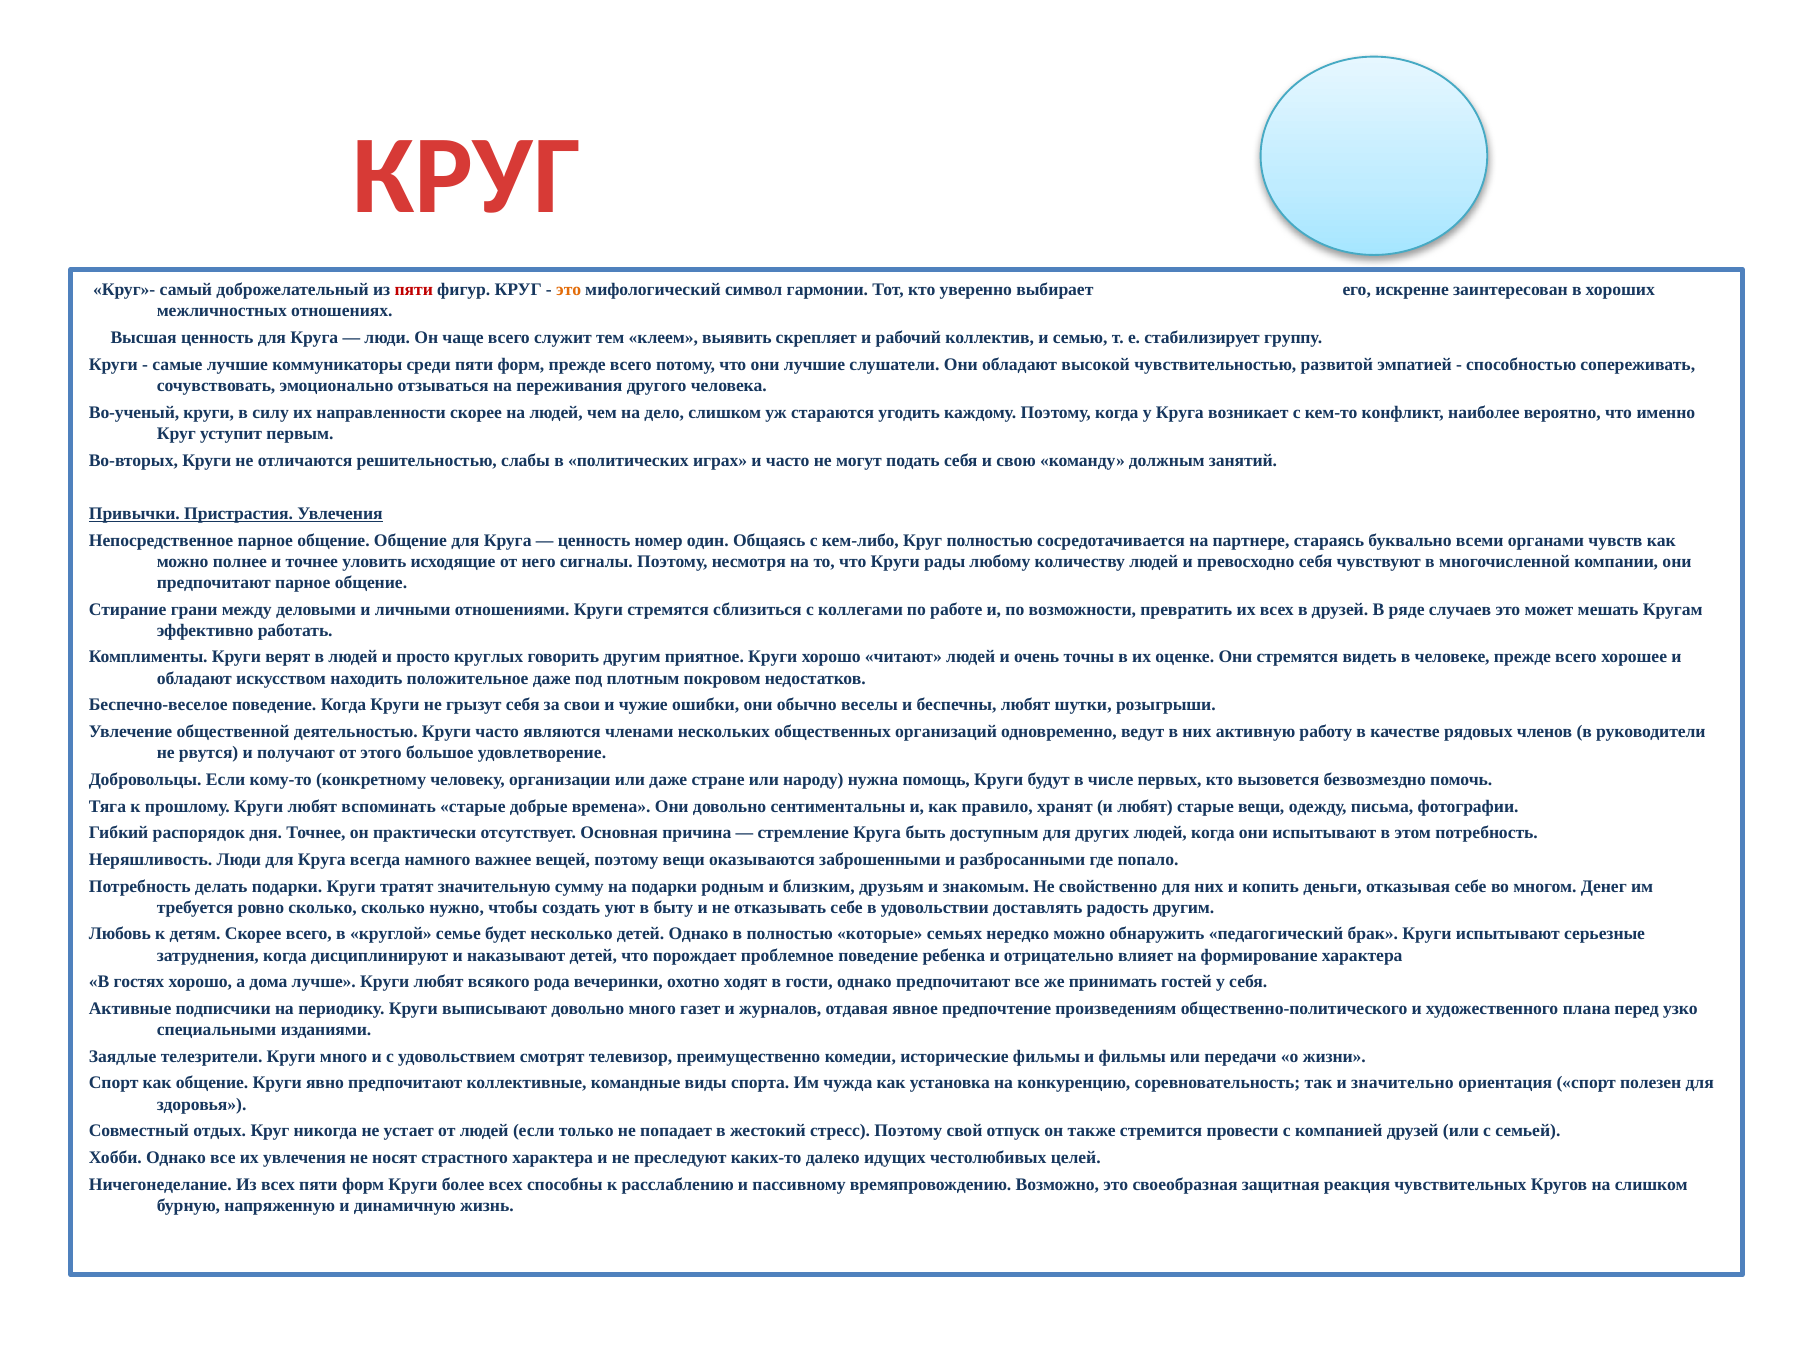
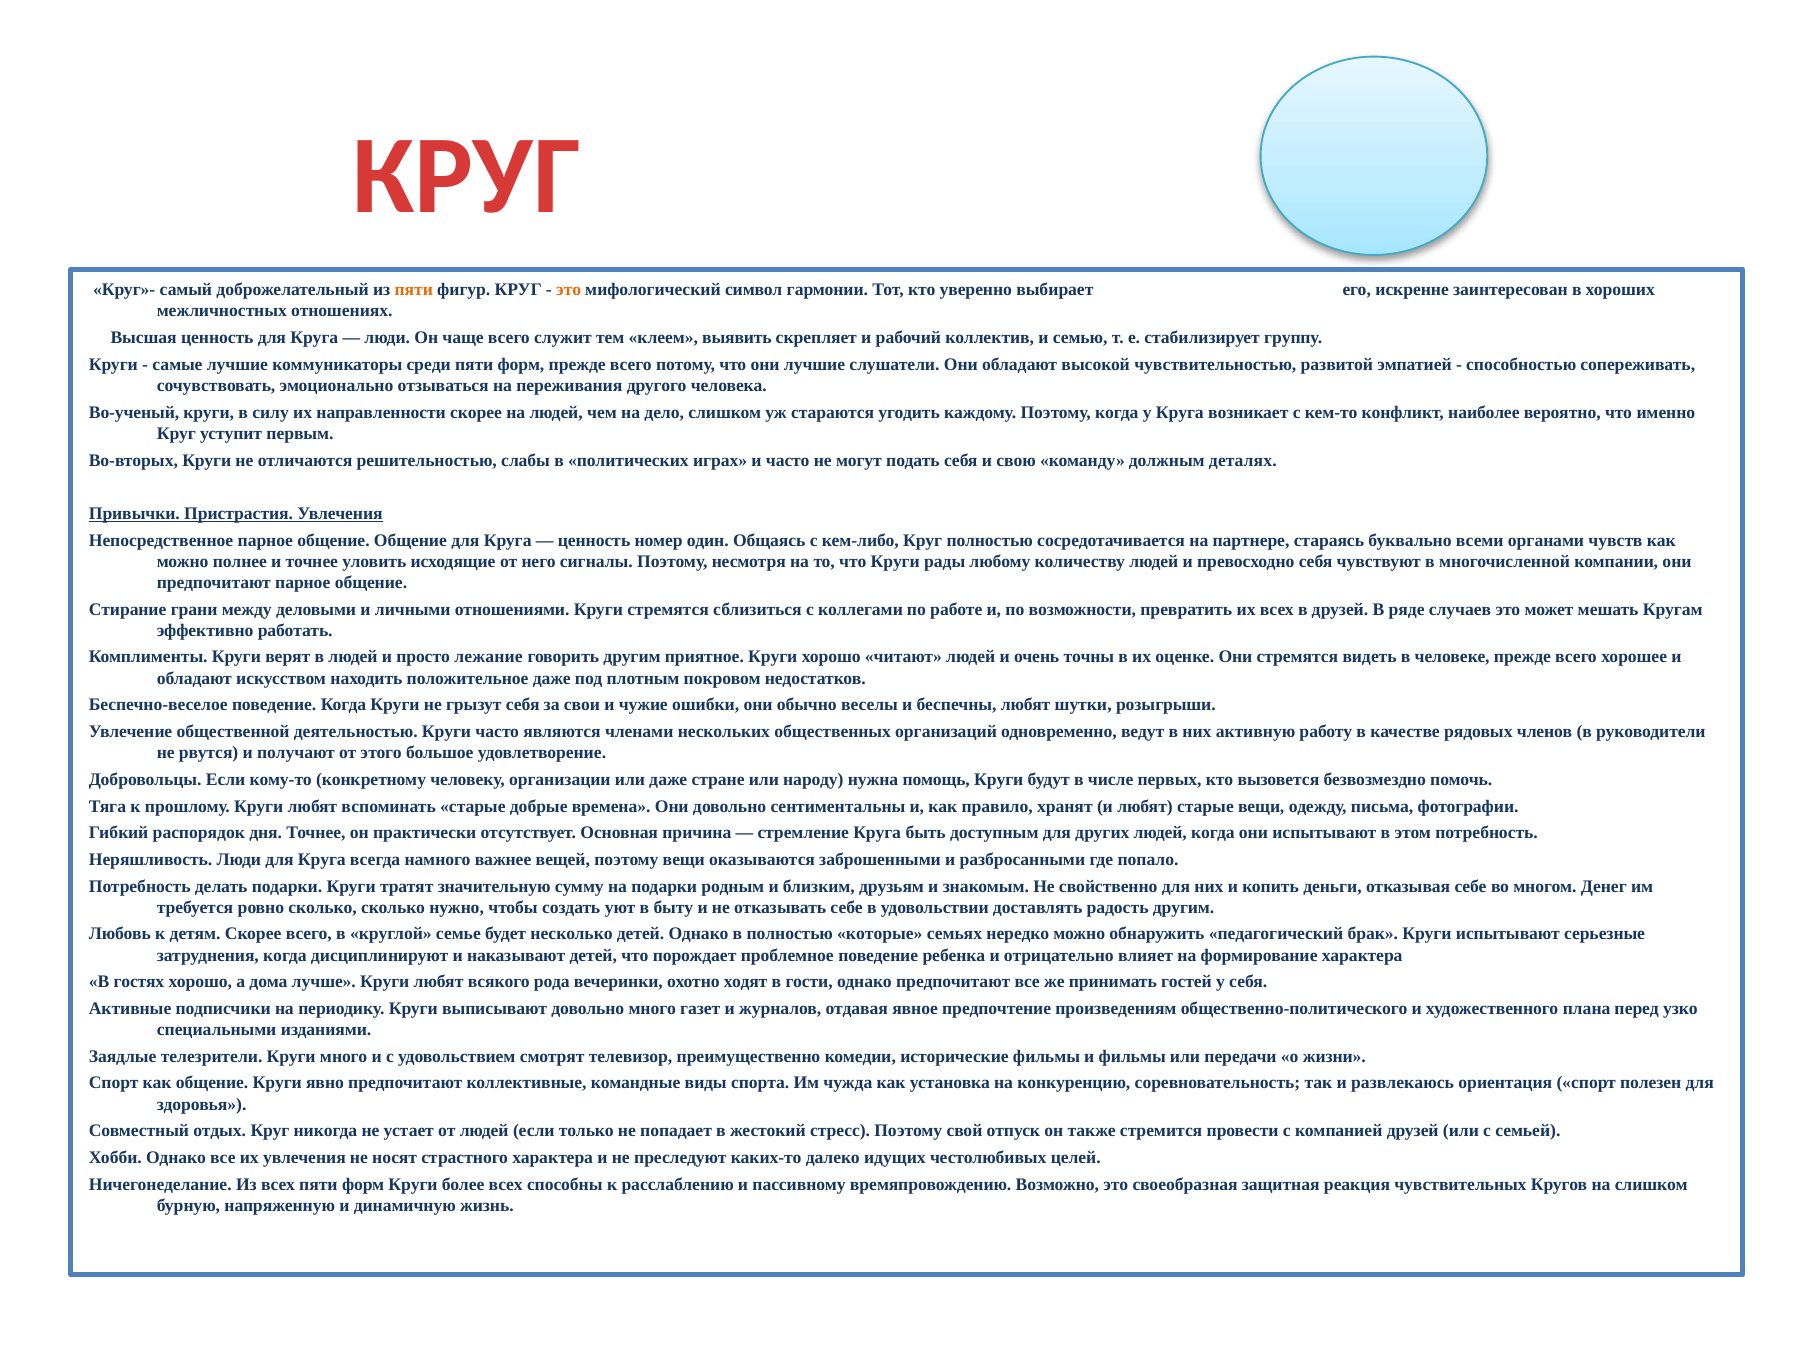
пяти colour: red -> orange (414, 290)
занятий: занятий -> деталях (1243, 460)
круглых: круглых -> лежание (489, 657)
значительно: значительно -> развлекаюсь (1403, 1083)
